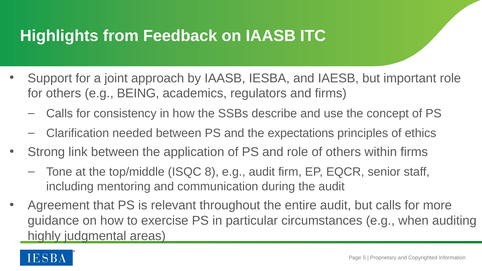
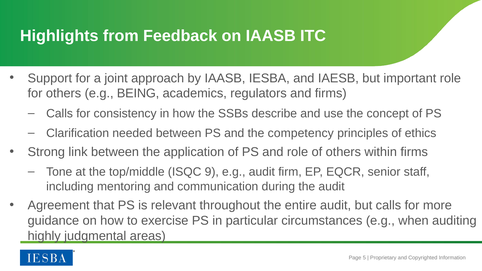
expectations: expectations -> competency (301, 133)
8: 8 -> 9 (212, 172)
